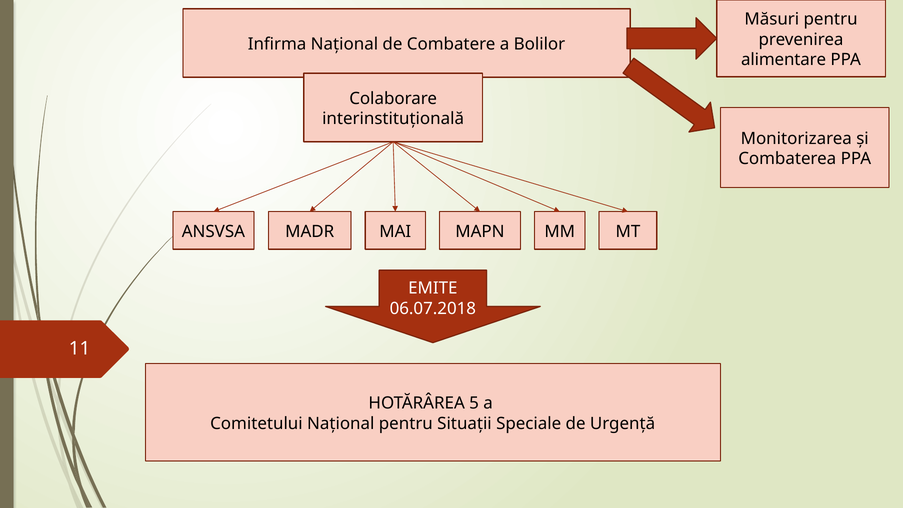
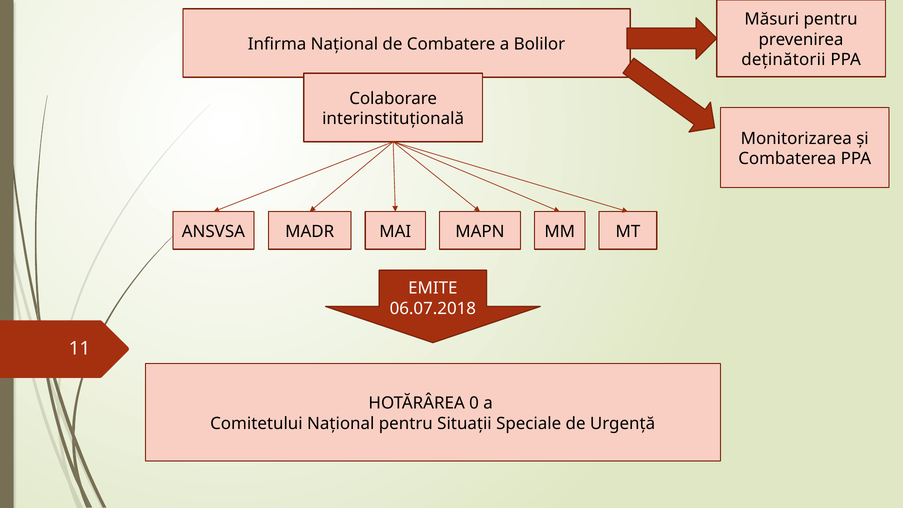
alimentare: alimentare -> deținătorii (783, 60)
5: 5 -> 0 (474, 403)
